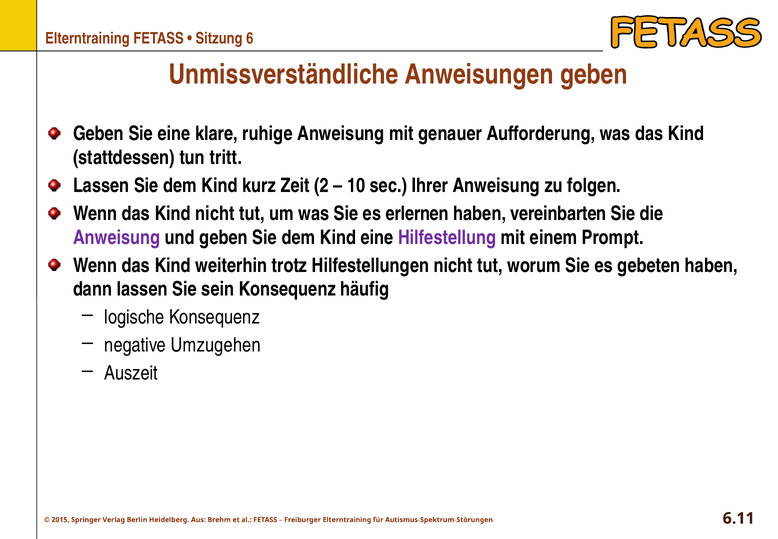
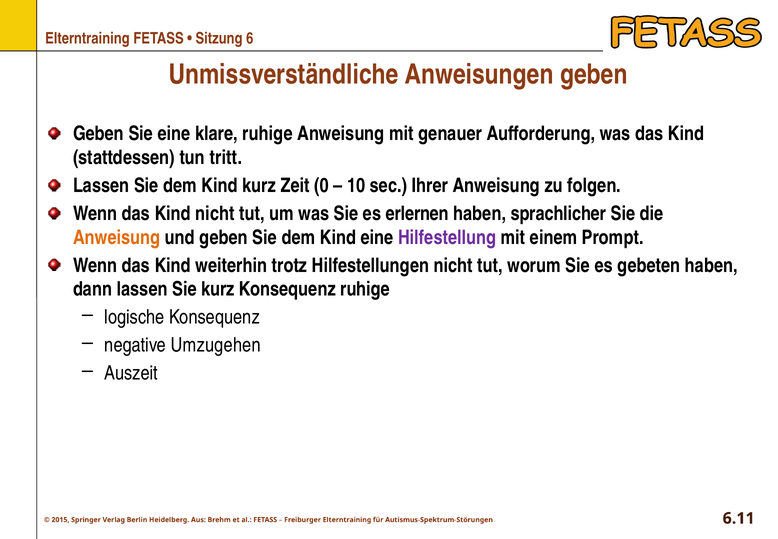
2: 2 -> 0 (322, 185)
vereinbarten: vereinbarten -> sprachlicher (558, 213)
Anweisung colour: purple -> orange (117, 237)
Sie sein: sein -> kurz (218, 289)
Konsequenz häufig: häufig -> ruhige (365, 289)
